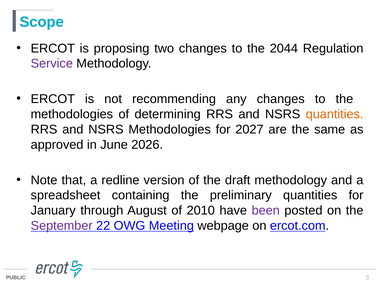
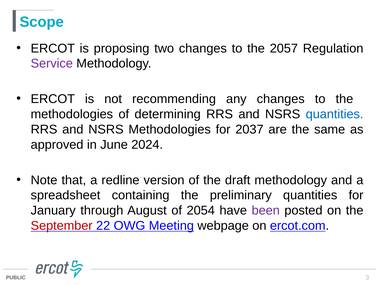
2044: 2044 -> 2057 (284, 48)
quantities colour: orange -> blue (335, 114)
2027: 2027 -> 2037 (249, 129)
2026: 2026 -> 2024 (147, 145)
2010: 2010 -> 2054 (201, 210)
September colour: purple -> red (62, 226)
